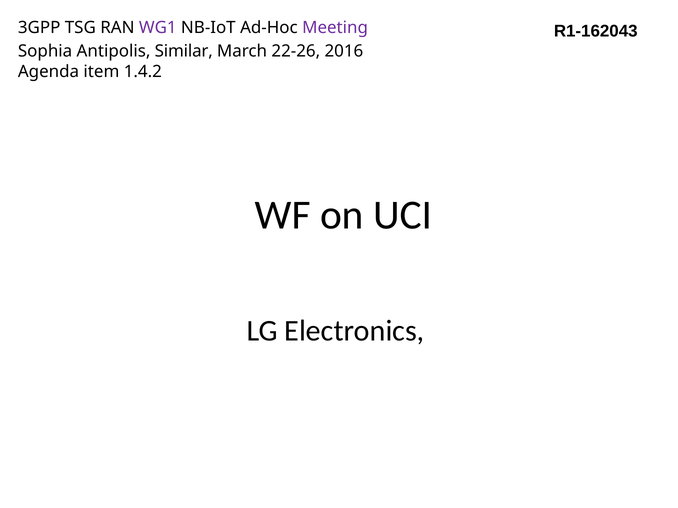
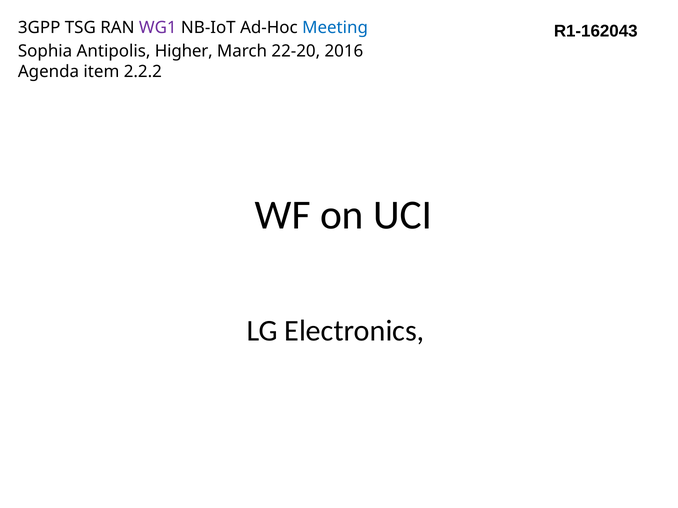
Meeting colour: purple -> blue (335, 28)
Similar: Similar -> Higher (184, 51)
22-26: 22-26 -> 22-20 (296, 51)
1.4.2: 1.4.2 -> 2.2.2 (143, 72)
